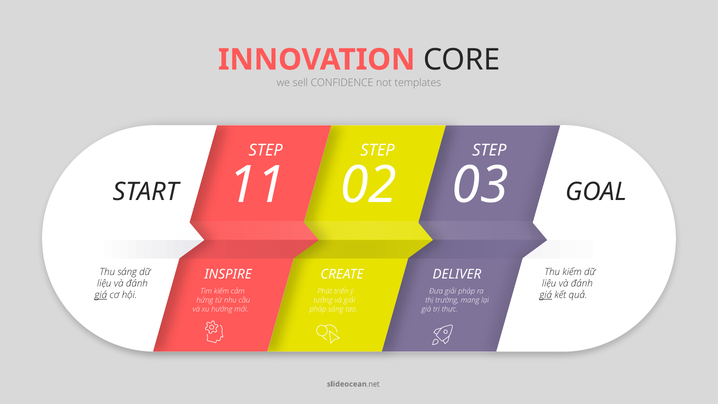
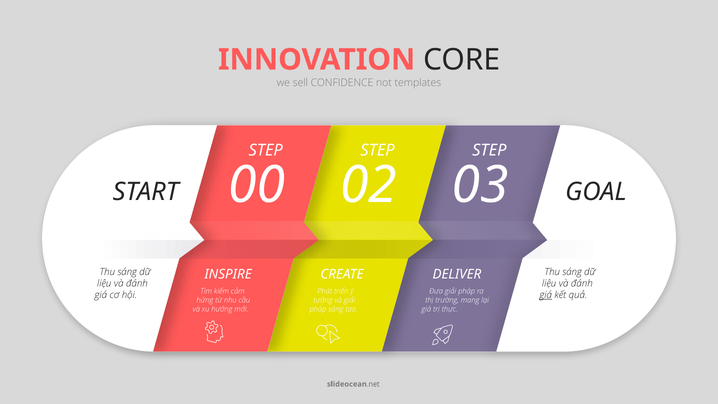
11: 11 -> 00 (257, 185)
kiếm: kiếm -> sáng (572, 272)
giá underline: present -> none (101, 295)
